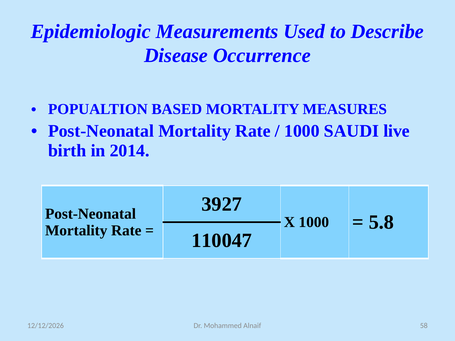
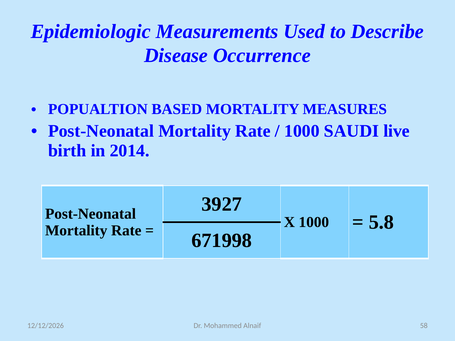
110047: 110047 -> 671998 (222, 241)
